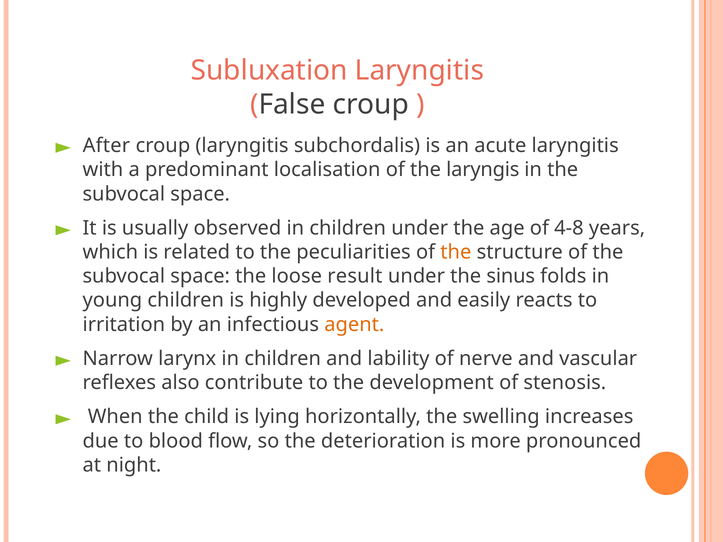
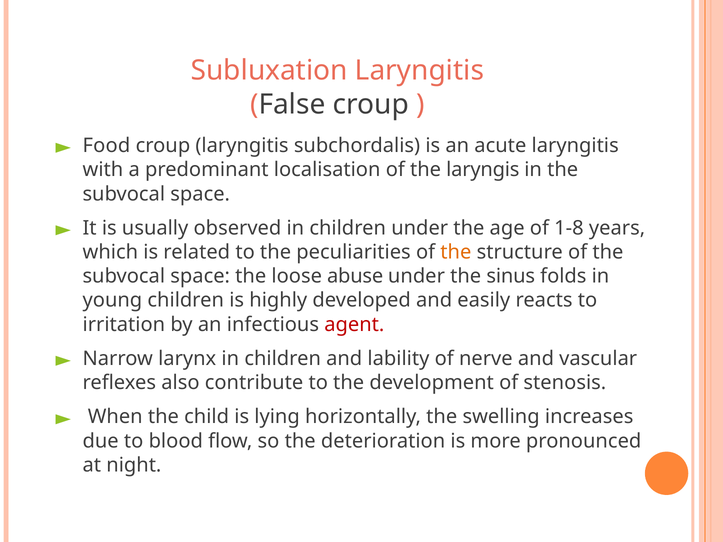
After: After -> Food (106, 146)
4-8: 4-8 -> 1-8 (569, 228)
result: result -> abuse (355, 276)
agent colour: orange -> red (354, 325)
